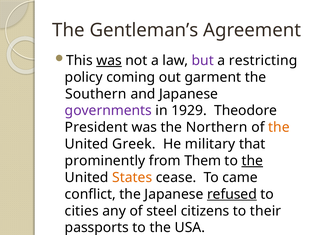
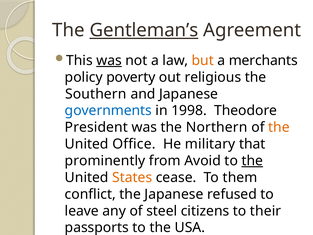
Gentleman’s underline: none -> present (144, 30)
but colour: purple -> orange (203, 60)
restricting: restricting -> merchants (263, 60)
coming: coming -> poverty (131, 77)
garment: garment -> religious (213, 77)
governments colour: purple -> blue (108, 111)
1929: 1929 -> 1998 (189, 111)
Greek: Greek -> Office (134, 144)
Them: Them -> Avoid (203, 161)
came: came -> them (240, 177)
refused underline: present -> none (232, 194)
cities: cities -> leave (82, 211)
